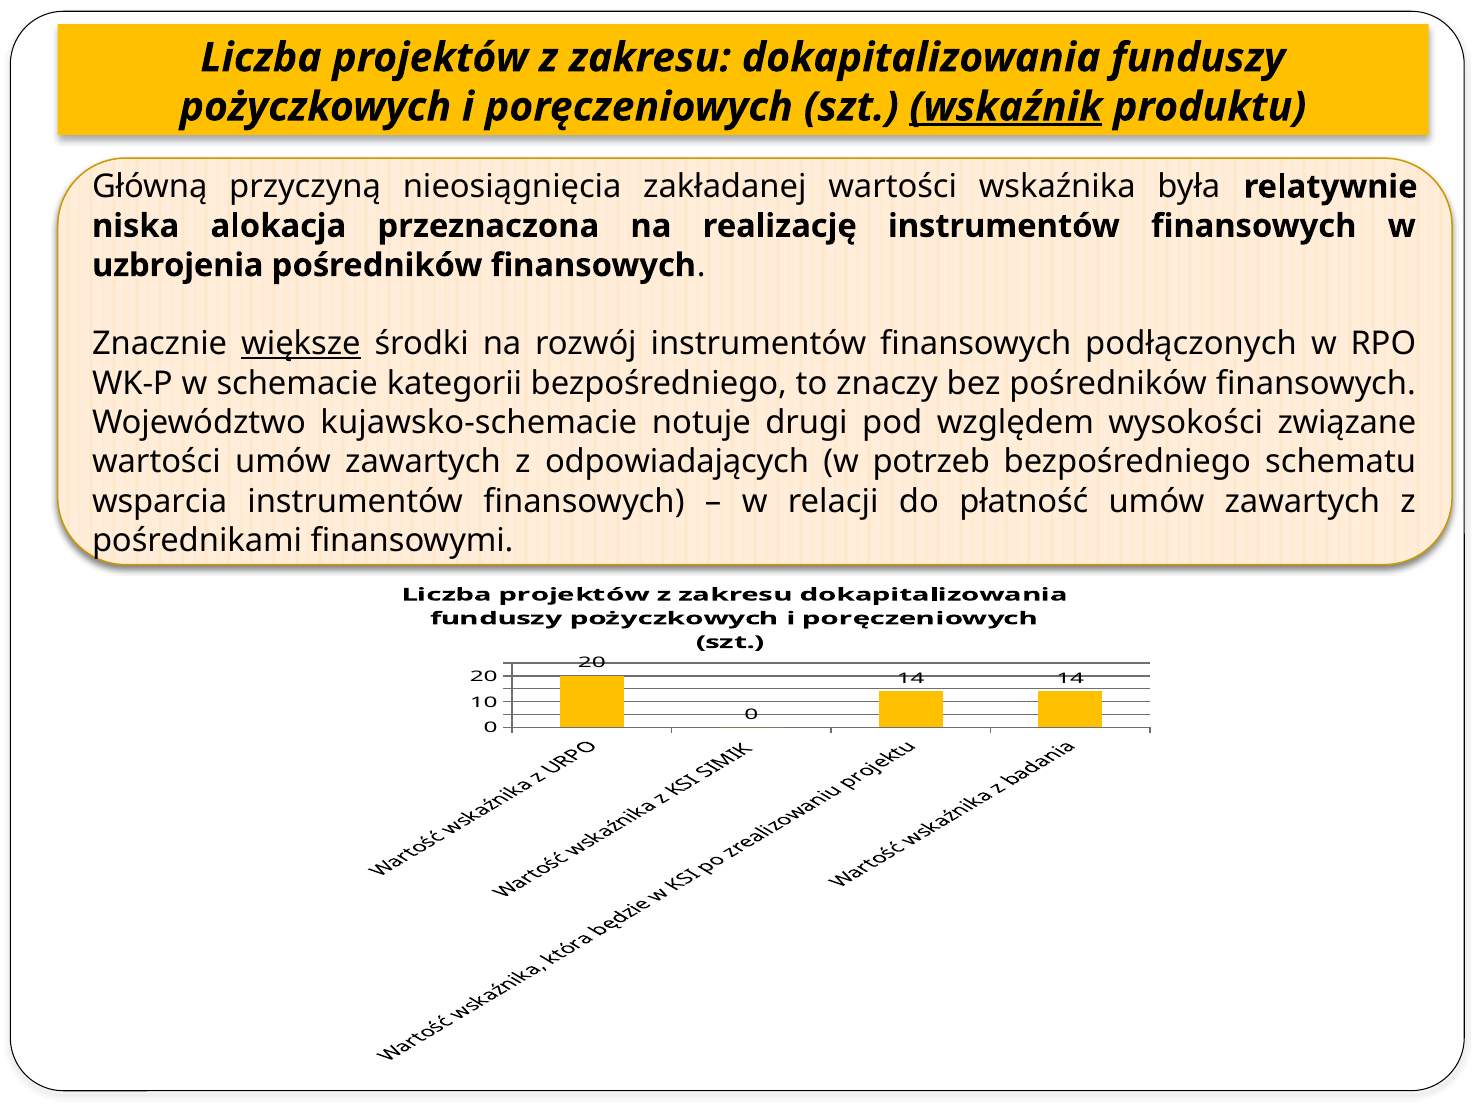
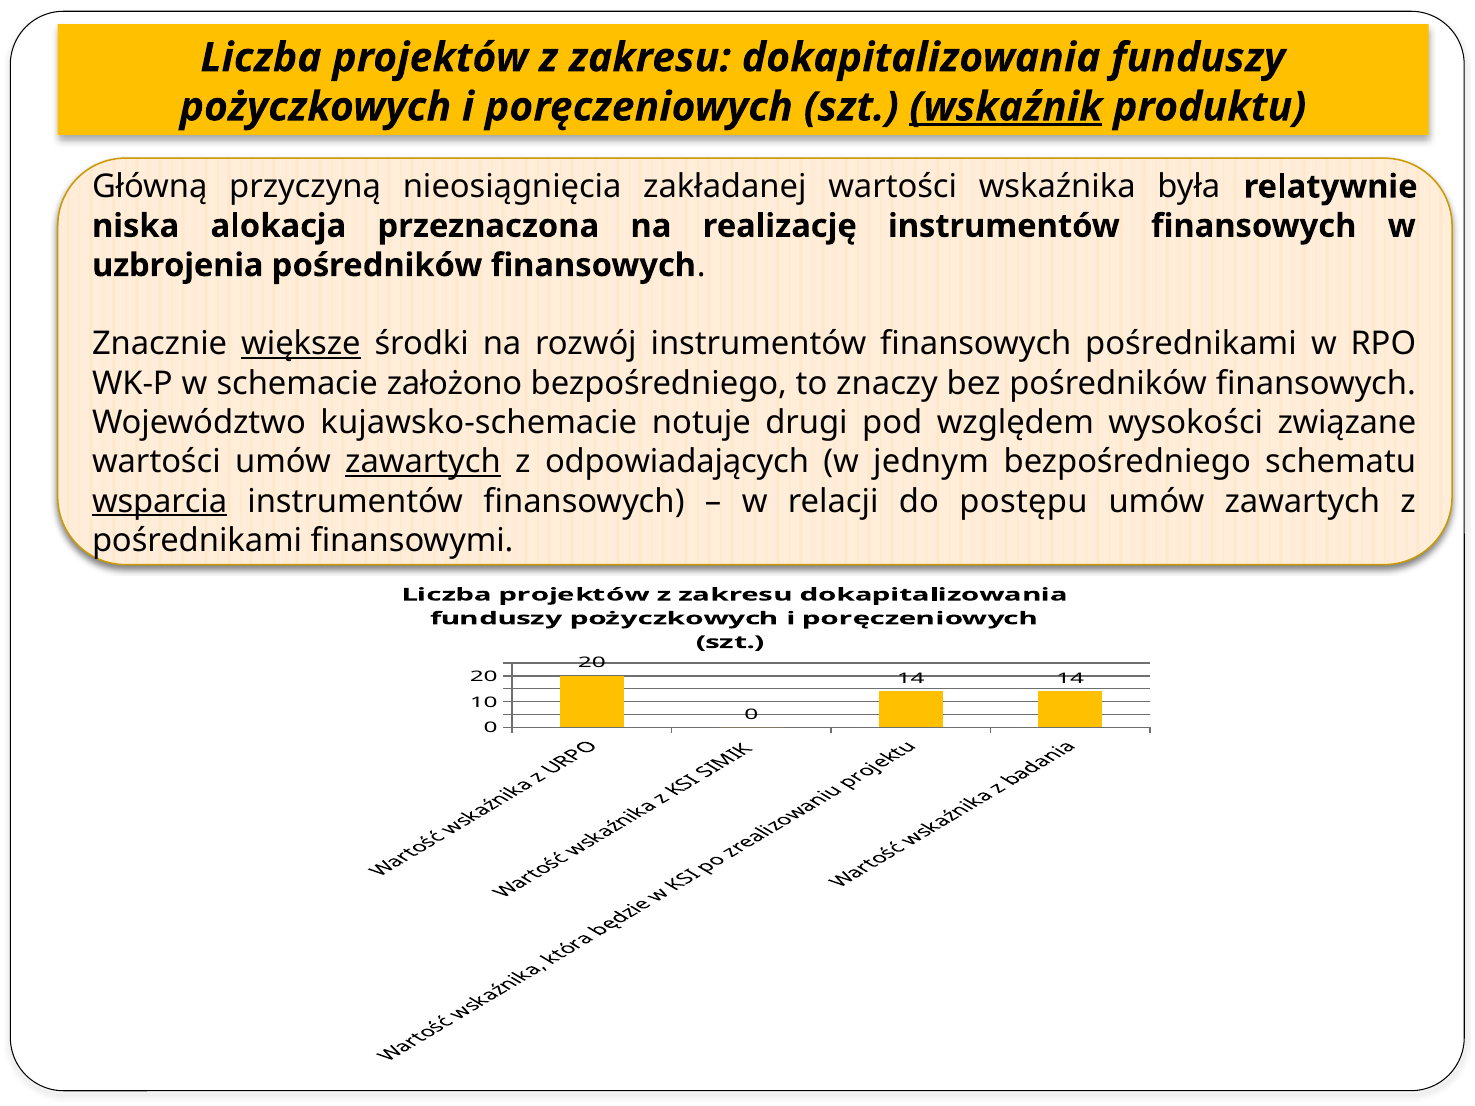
finansowych podłączonych: podłączonych -> pośrednikami (1191, 344)
kategorii: kategorii -> założono (454, 383)
zawartych underline: none -> present (423, 462)
potrzeb: potrzeb -> jednym (931, 462)
wsparcia underline: none -> present (160, 501)
płatność: płatność -> postępu (1024, 501)
